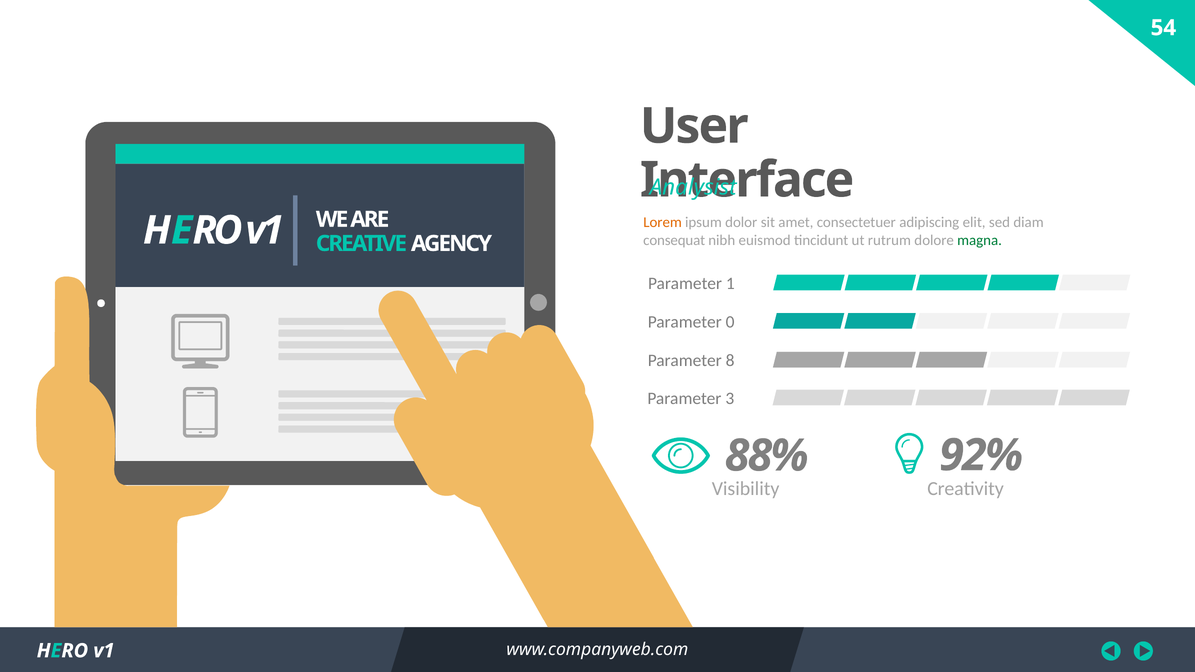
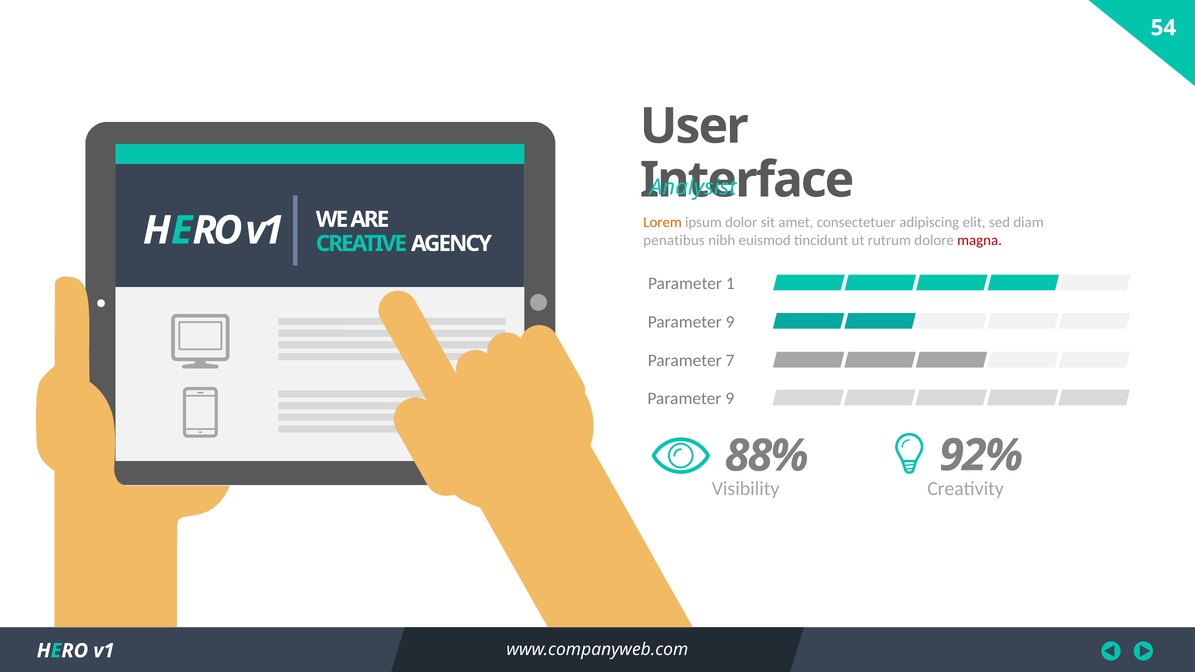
consequat: consequat -> penatibus (674, 241)
magna colour: green -> red (980, 241)
0: 0 -> 9 (730, 322)
8: 8 -> 7 (730, 361)
3: 3 -> 9 (730, 399)
